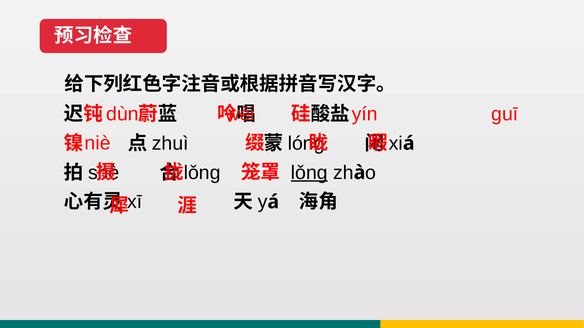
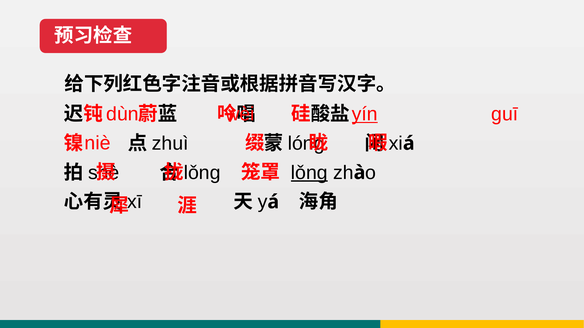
yín underline: none -> present (365, 114)
